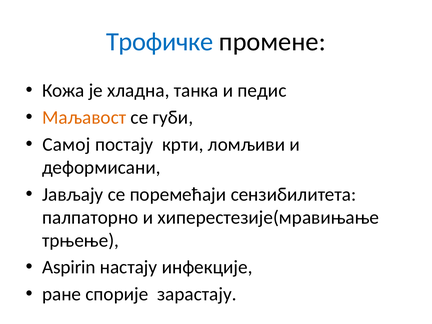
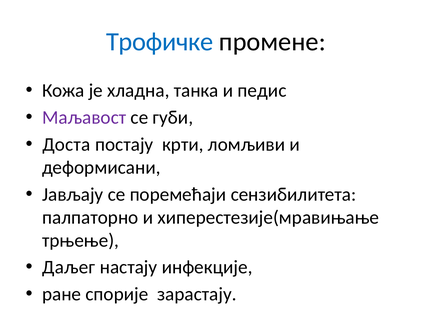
Маљавост colour: orange -> purple (84, 118)
Самој: Самој -> Доста (66, 144)
Aspirin: Aspirin -> Даљег (69, 267)
